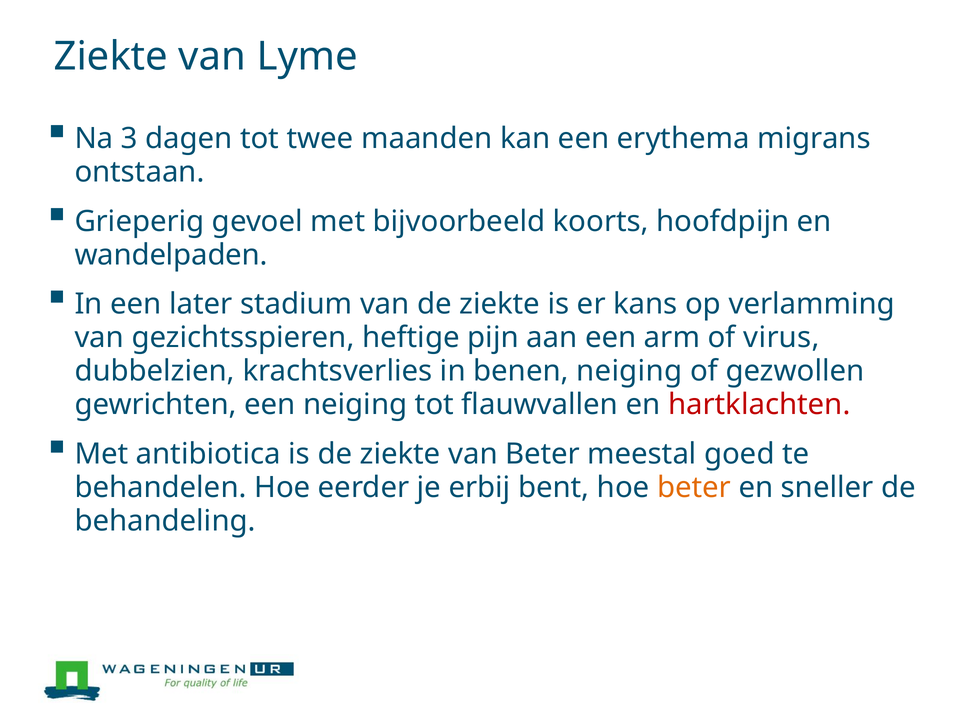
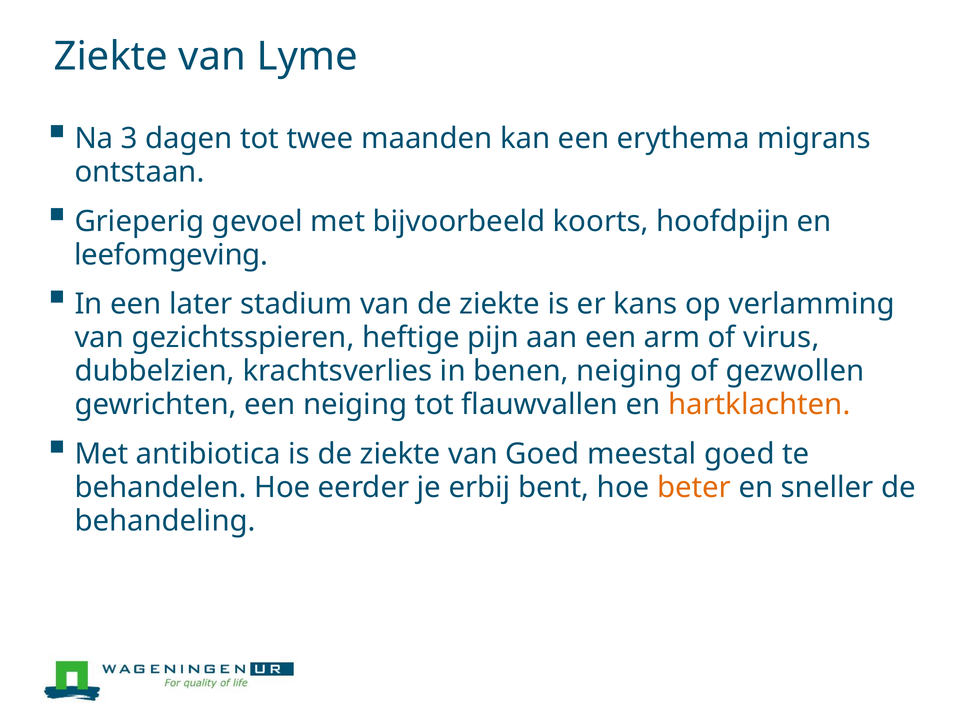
wandelpaden: wandelpaden -> leefomgeving (171, 255)
hartklachten colour: red -> orange (759, 405)
van Beter: Beter -> Goed (542, 454)
